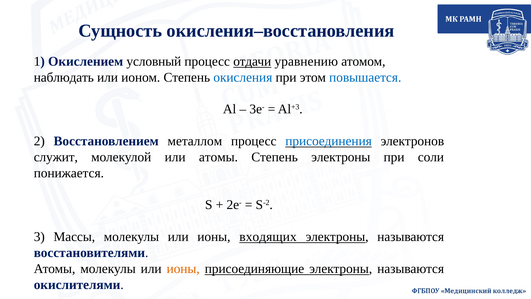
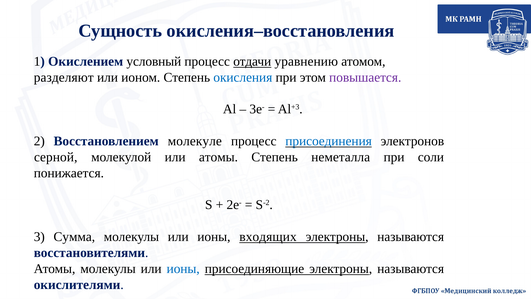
наблюдать: наблюдать -> разделяют (64, 77)
повышается colour: blue -> purple (365, 77)
металлом: металлом -> молекуле (195, 141)
служит: служит -> серной (56, 157)
Степень электроны: электроны -> неметалла (341, 157)
Массы: Массы -> Сумма (74, 237)
ионы colour: orange -> blue (183, 268)
